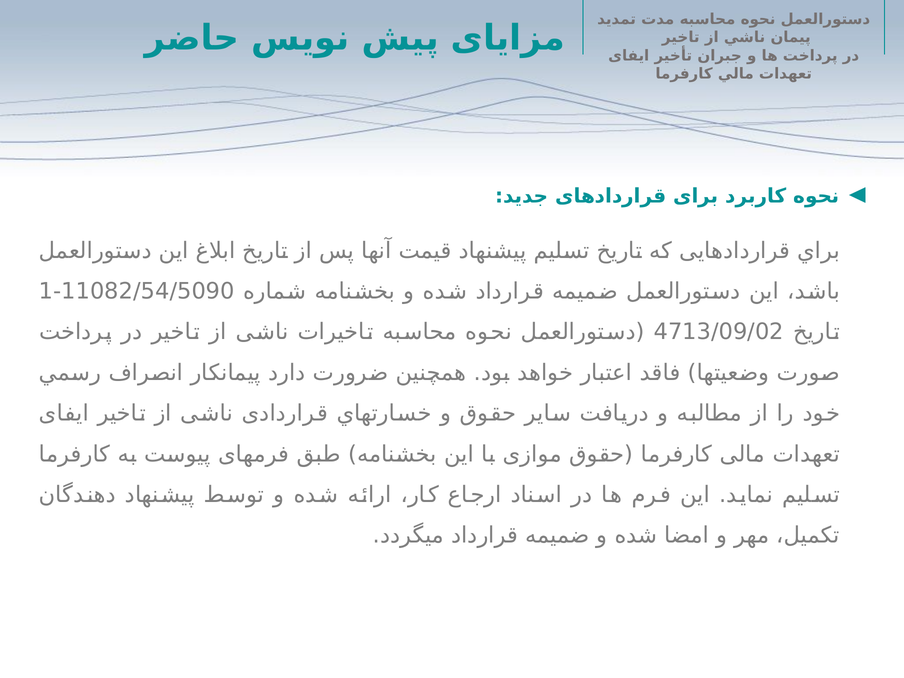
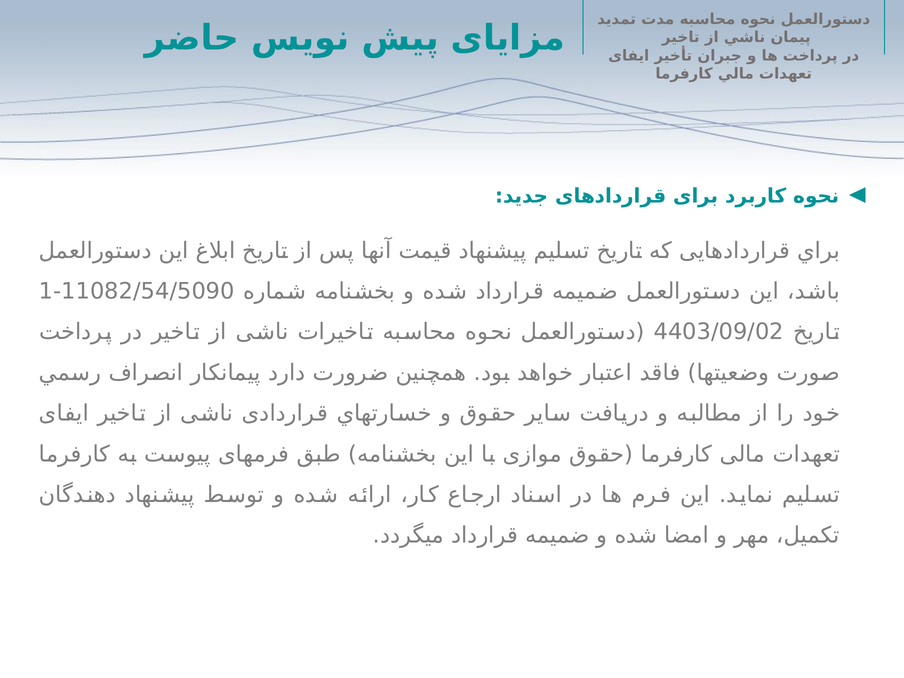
4713/09/02: 4713/09/02 -> 4403/09/02 (719, 332)
